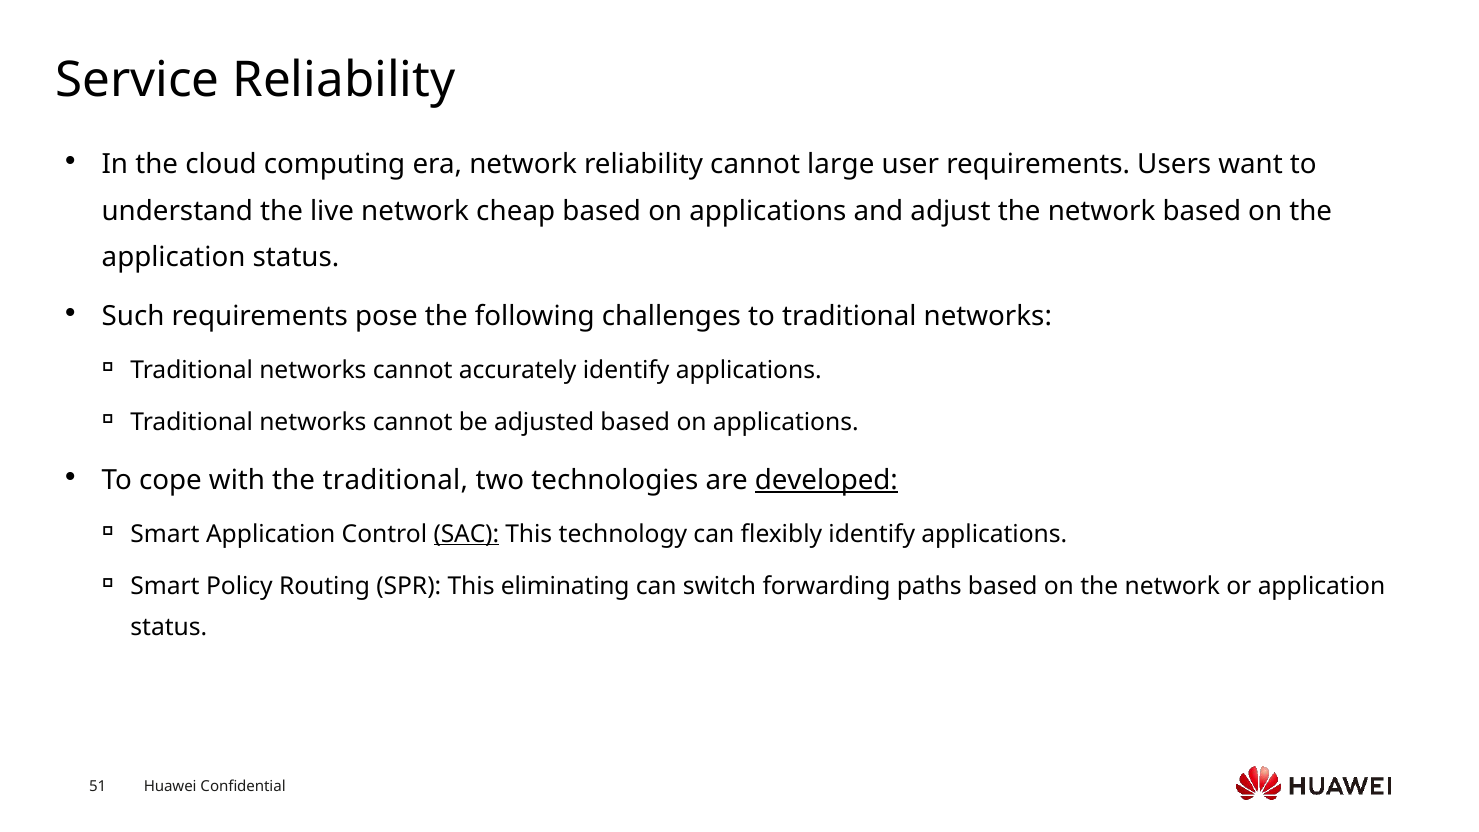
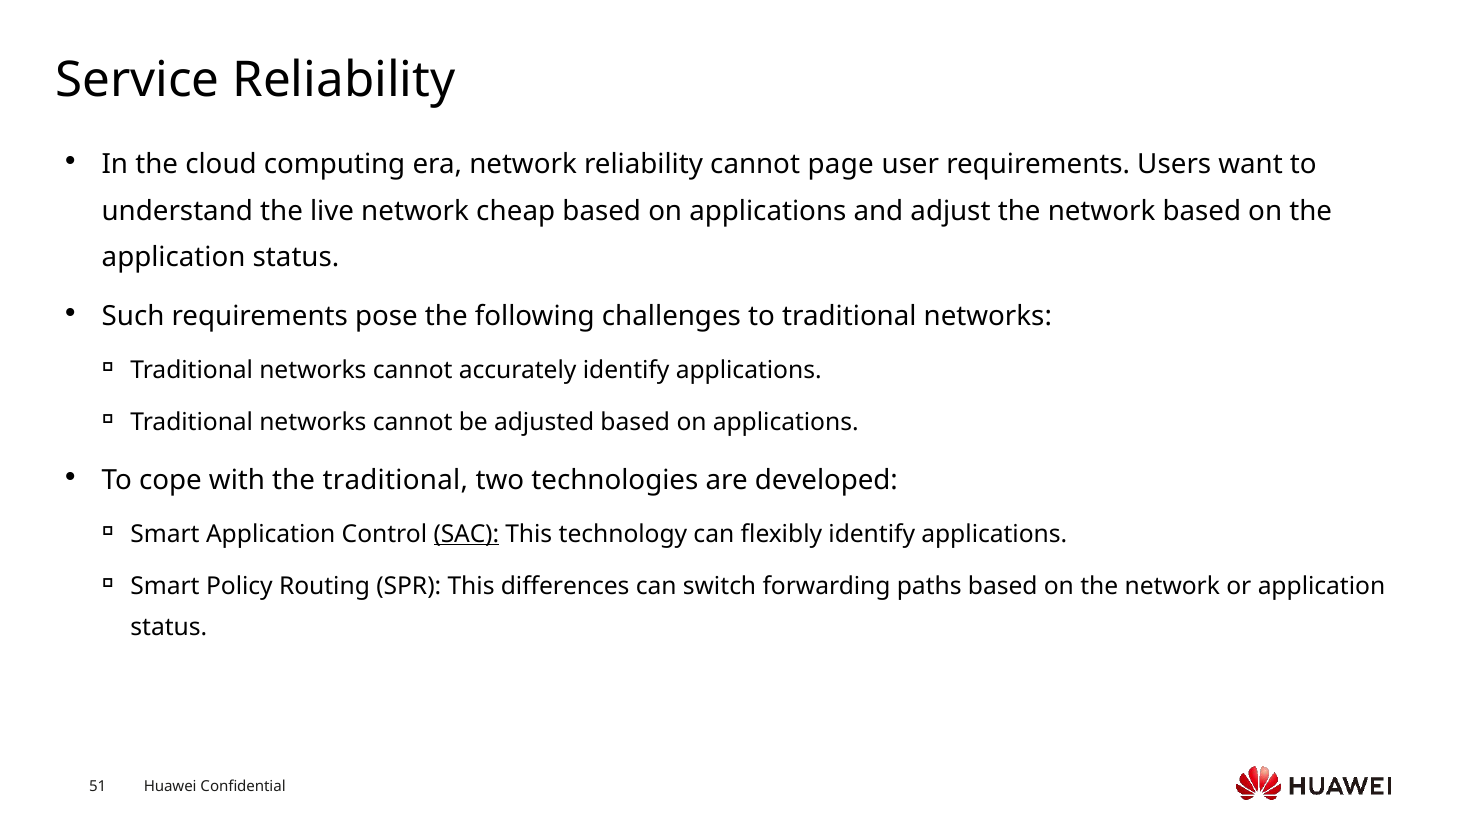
large: large -> page (841, 164)
developed underline: present -> none (826, 480)
eliminating: eliminating -> differences (565, 586)
